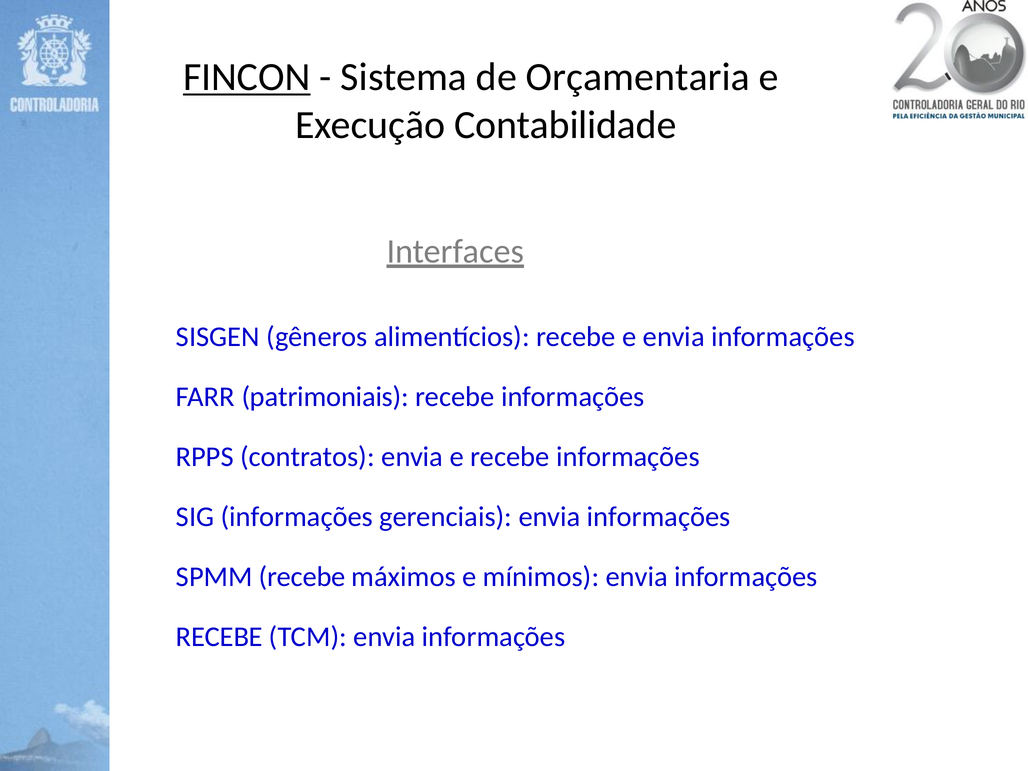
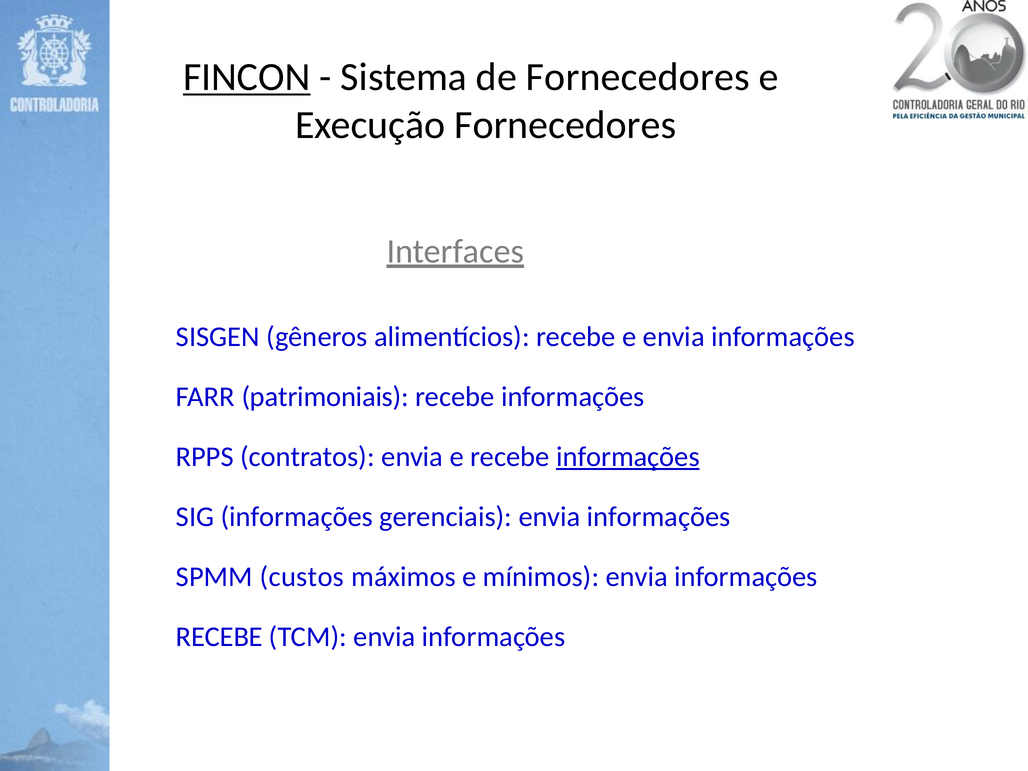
de Orçamentaria: Orçamentaria -> Fornecedores (638, 77)
Execução Contabilidade: Contabilidade -> Fornecedores (565, 125)
informações underline: none -> present (628, 457)
SPMM recebe: recebe -> custos (302, 577)
